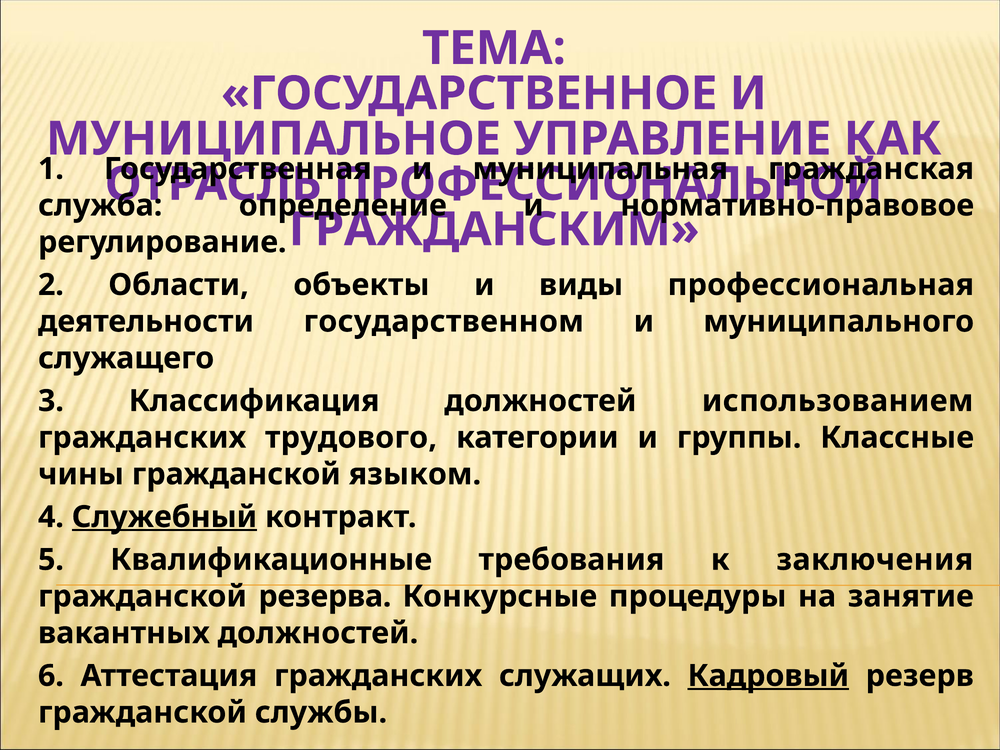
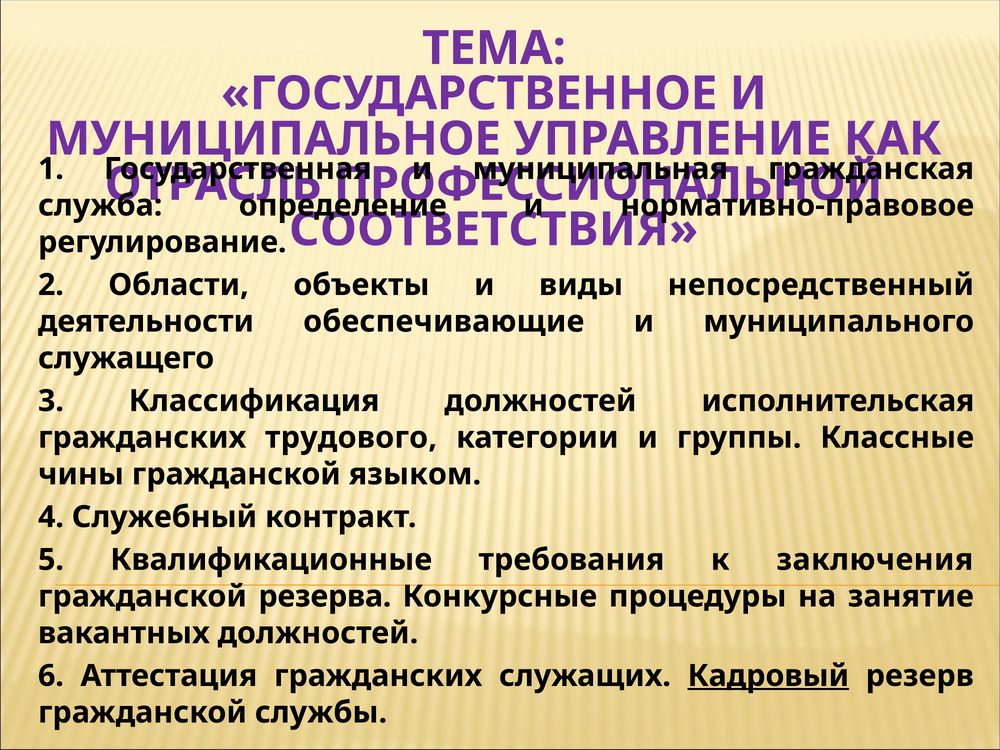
ГРАЖДАНСКИМ: ГРАЖДАНСКИМ -> СООТВЕТСТВИЯ (494, 230)
профессиональная: профессиональная -> непосредственный (821, 285)
государственном: государственном -> обеспечивающие (444, 322)
использованием: использованием -> исполнительская (838, 401)
Служебный underline: present -> none (164, 517)
